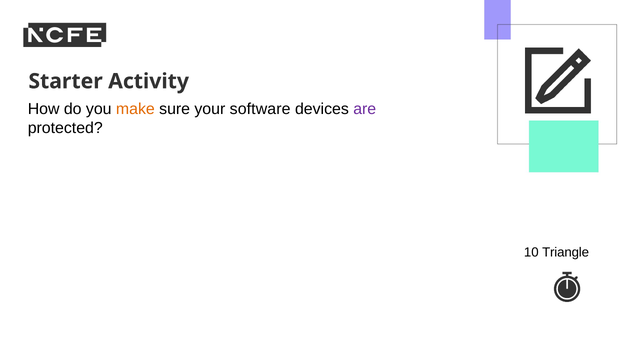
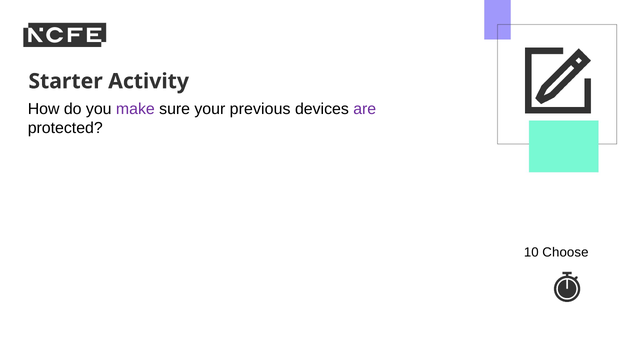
make colour: orange -> purple (135, 109)
software: software -> previous (260, 109)
Triangle: Triangle -> Choose (565, 252)
